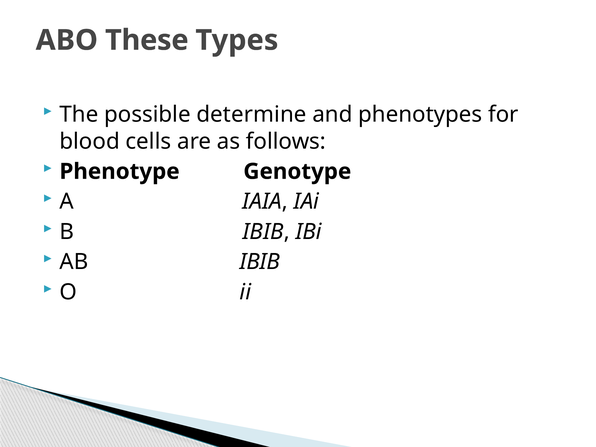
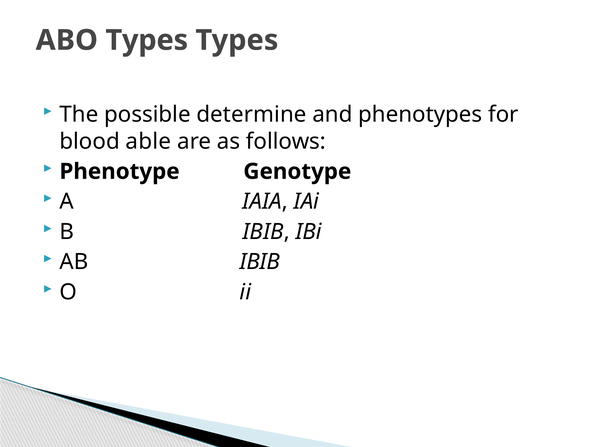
ABO These: These -> Types (147, 40)
cells: cells -> able (148, 141)
